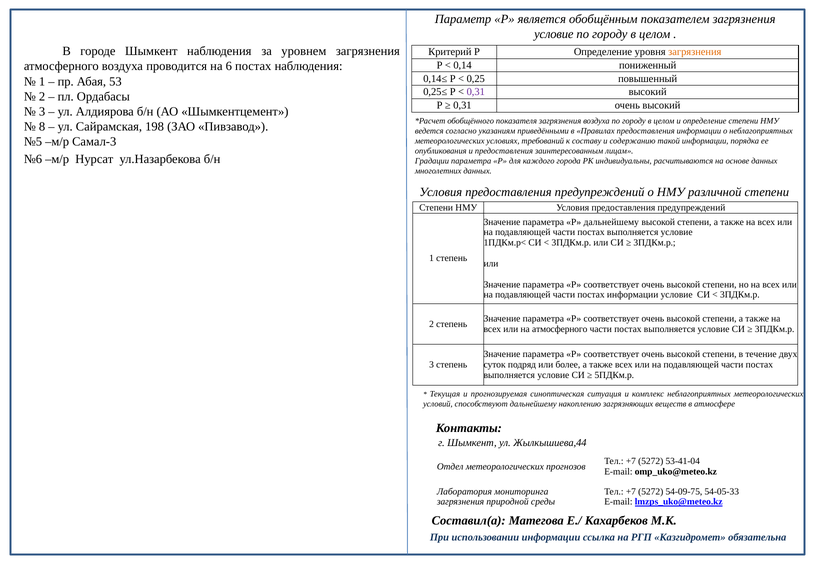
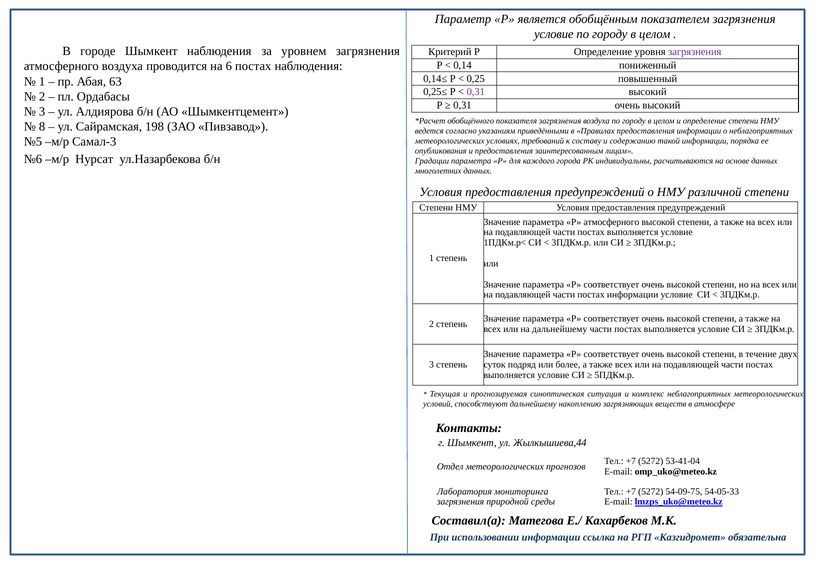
загрязнения colour: orange -> purple (695, 52)
53: 53 -> 63 (115, 81)
Р дальнейшему: дальнейшему -> атмосферного (611, 222)
на атмосферного: атмосферного -> дальнейшему (560, 329)
